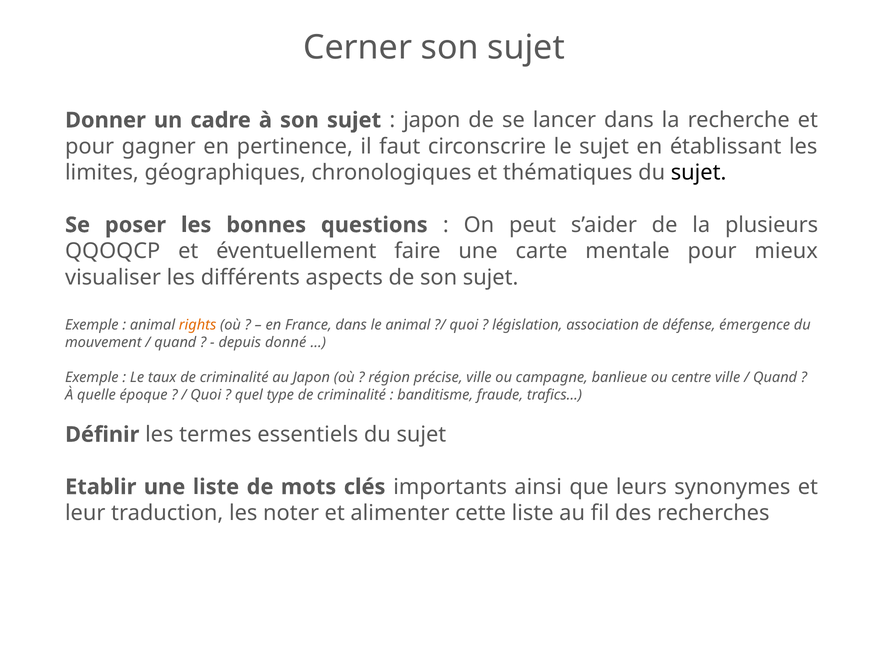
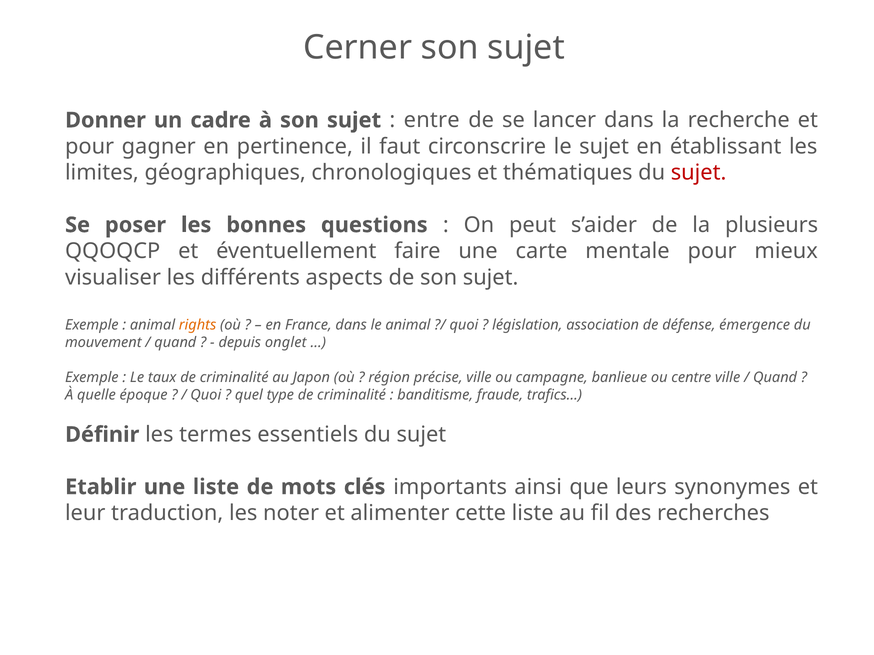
japon: japon -> entre (432, 120)
sujet colour: black -> red (699, 173)
donné: donné -> onglet (286, 343)
